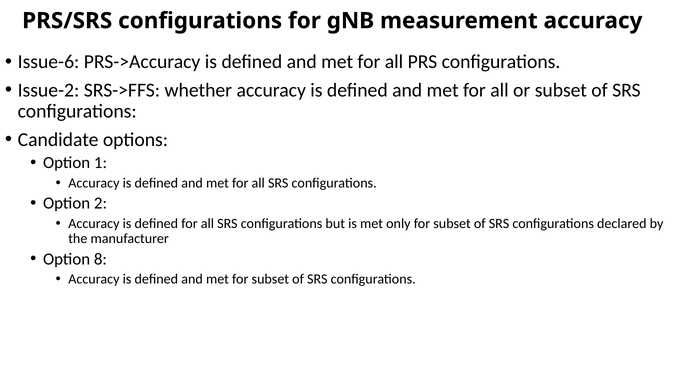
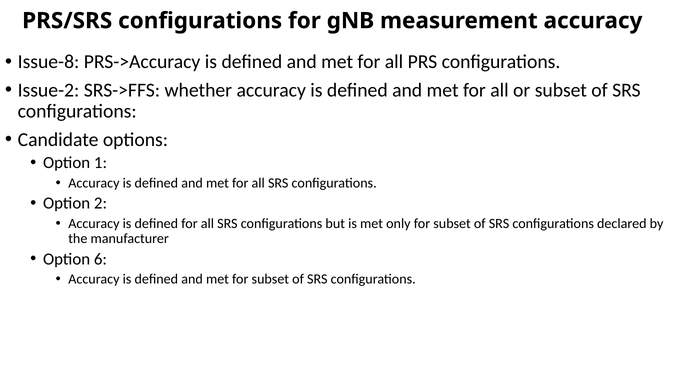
Issue-6: Issue-6 -> Issue-8 (49, 62)
8: 8 -> 6 (100, 259)
